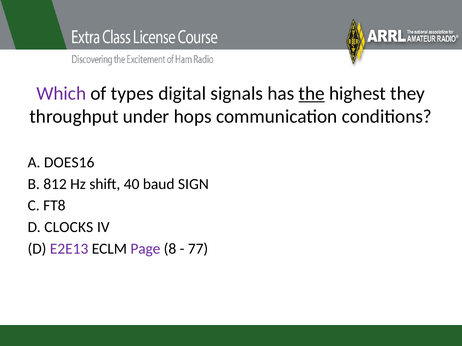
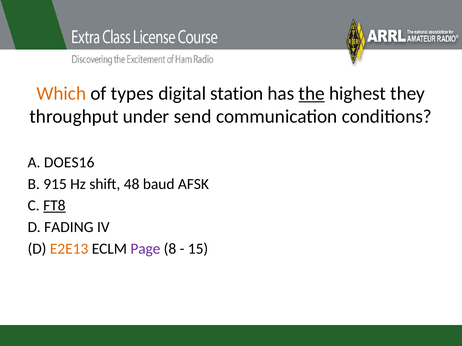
Which colour: purple -> orange (61, 94)
signals: signals -> station (237, 94)
hops: hops -> send (193, 117)
812: 812 -> 915 (55, 184)
40: 40 -> 48 (132, 184)
SIGN: SIGN -> AFSK (193, 184)
FT8 underline: none -> present (54, 206)
CLOCKS: CLOCKS -> FADING (69, 227)
E2E13 colour: purple -> orange (69, 249)
77: 77 -> 15 (198, 249)
